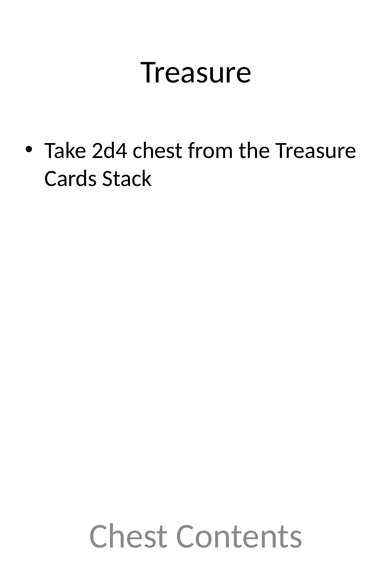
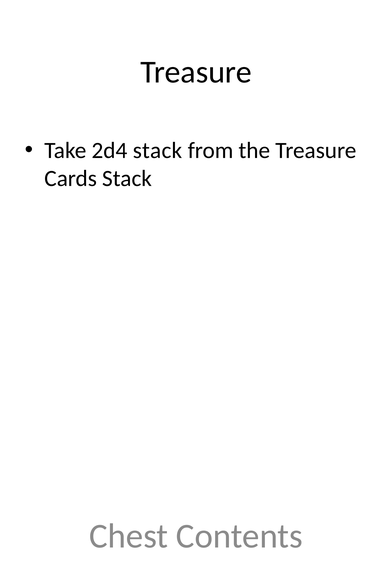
2d4 chest: chest -> stack (157, 150)
